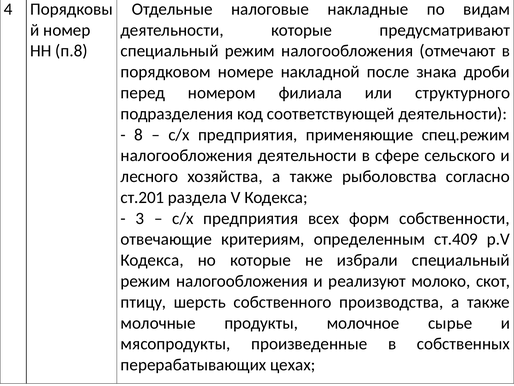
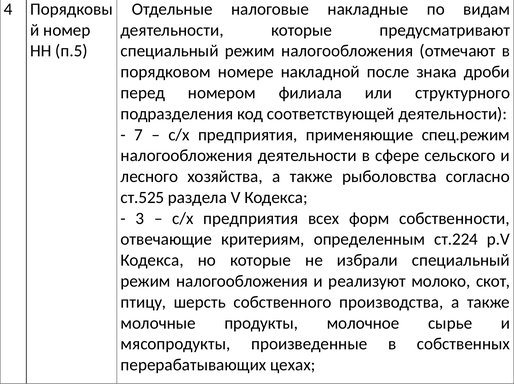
п.8: п.8 -> п.5 (71, 51)
8: 8 -> 7 (139, 135)
ст.201: ст.201 -> ст.525 (142, 197)
ст.409: ст.409 -> ст.224 (456, 239)
